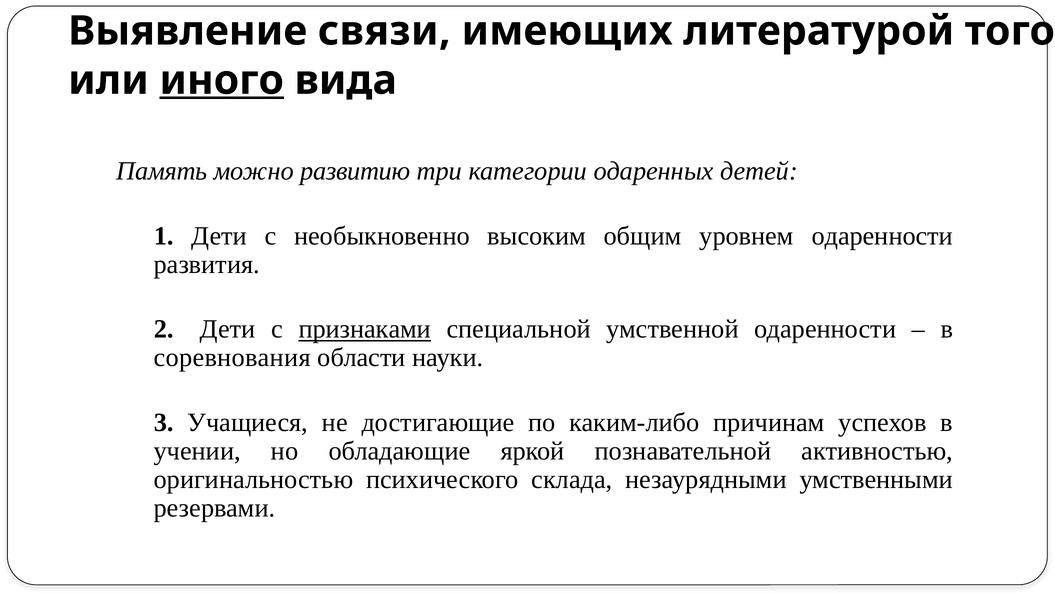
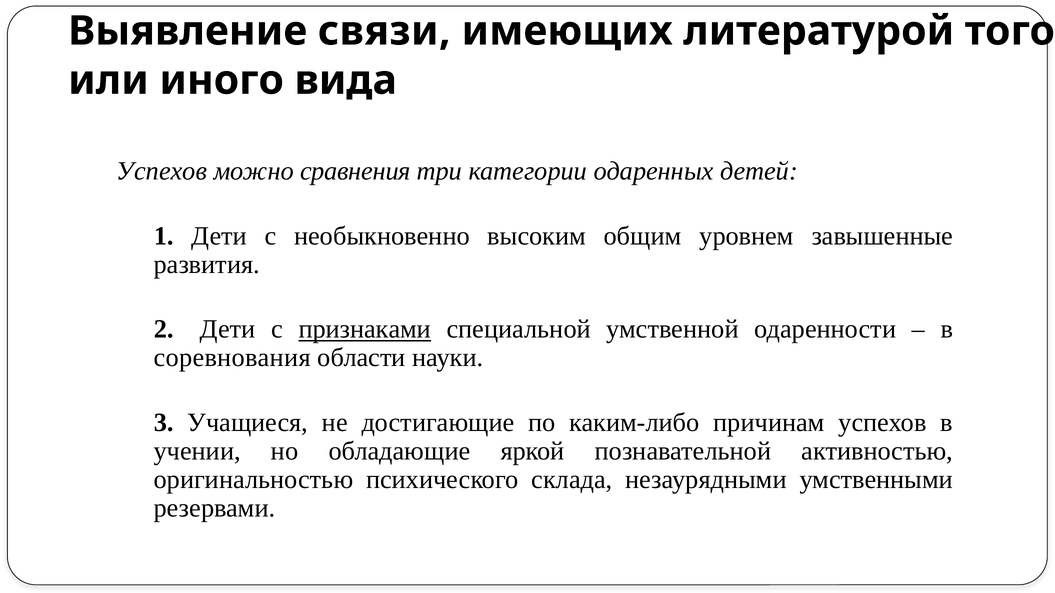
иного underline: present -> none (222, 80)
Память: Память -> Успехов (162, 171)
развитию: развитию -> сравнения (355, 171)
уровнем одаренности: одаренности -> завышенные (882, 236)
